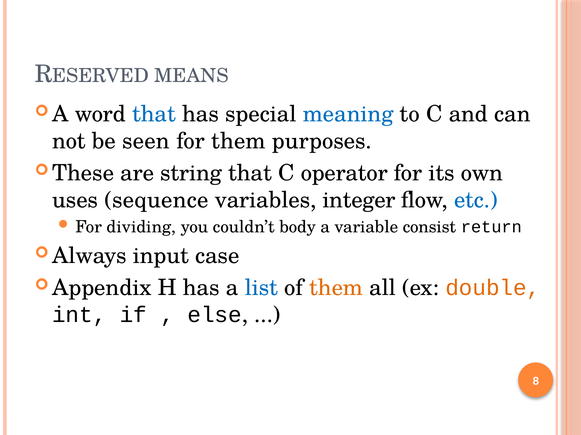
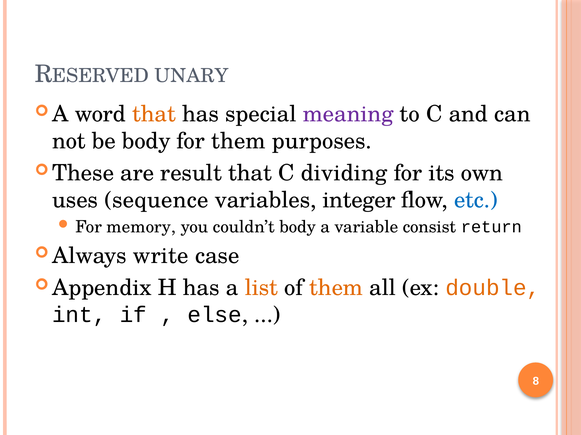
MEANS: MEANS -> UNARY (191, 76)
that colour: blue -> orange (154, 114)
meaning colour: blue -> purple (348, 114)
be seen: seen -> body (146, 141)
string: string -> result (191, 173)
operator: operator -> dividing (344, 173)
dividing: dividing -> memory (141, 227)
input: input -> write (161, 256)
list colour: blue -> orange (261, 288)
